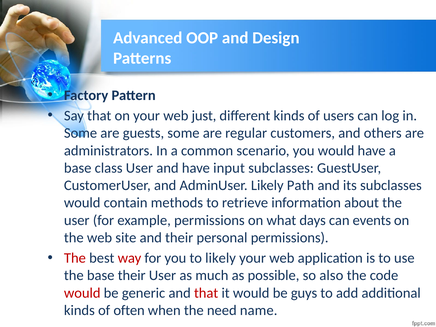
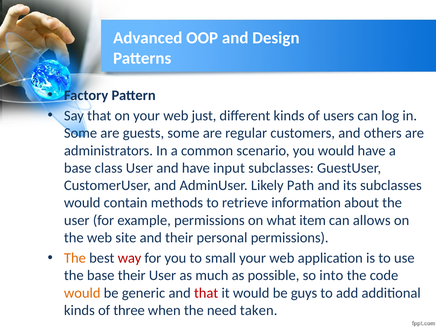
days: days -> item (313, 220)
events: events -> allows (372, 220)
The colour: red -> orange (75, 258)
to likely: likely -> small (221, 258)
also: also -> into (331, 276)
would colour: red -> orange (82, 293)
often: often -> three (129, 310)
name: name -> taken (259, 310)
